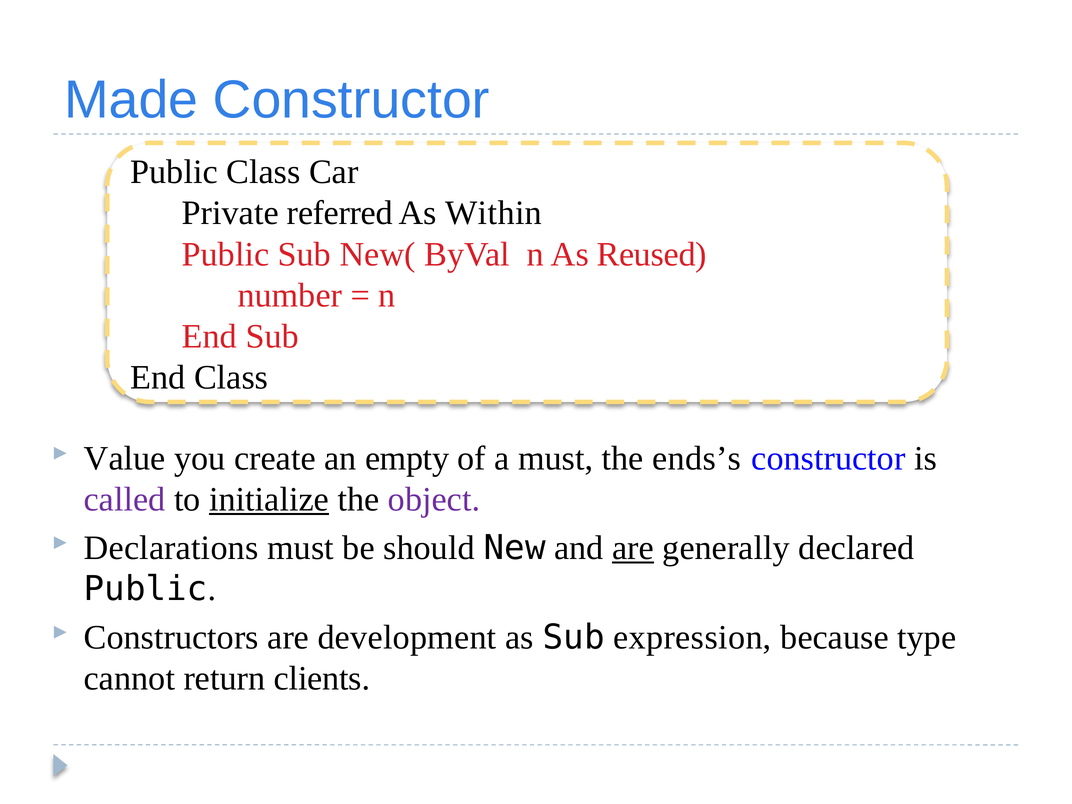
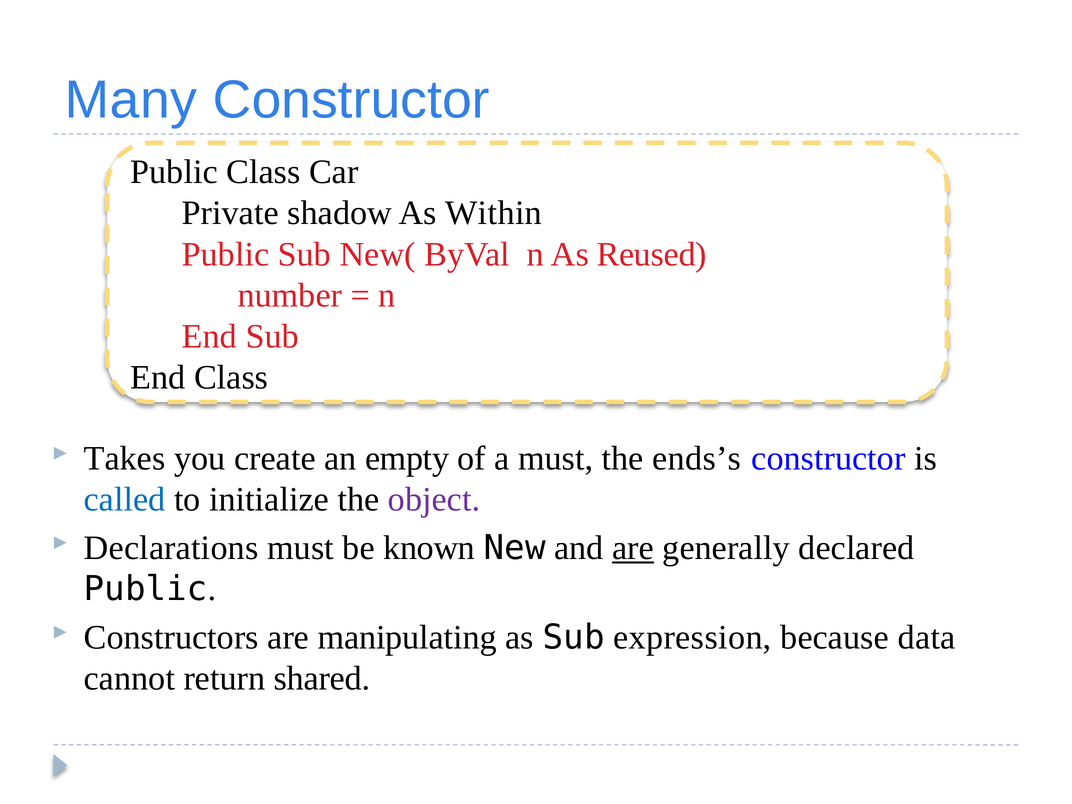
Made: Made -> Many (131, 100)
referred: referred -> shadow (340, 213)
Value: Value -> Takes (125, 458)
called colour: purple -> blue (125, 499)
initialize underline: present -> none (269, 499)
should: should -> known (429, 548)
development: development -> manipulating (407, 637)
type: type -> data (927, 637)
clients: clients -> shared (322, 678)
